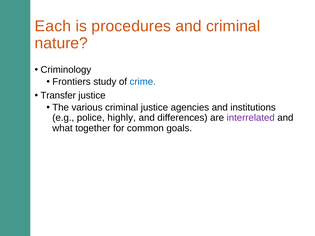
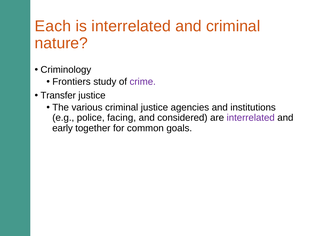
is procedures: procedures -> interrelated (131, 26)
crime colour: blue -> purple (143, 82)
highly: highly -> facing (122, 118)
differences: differences -> considered (182, 118)
what: what -> early (63, 128)
